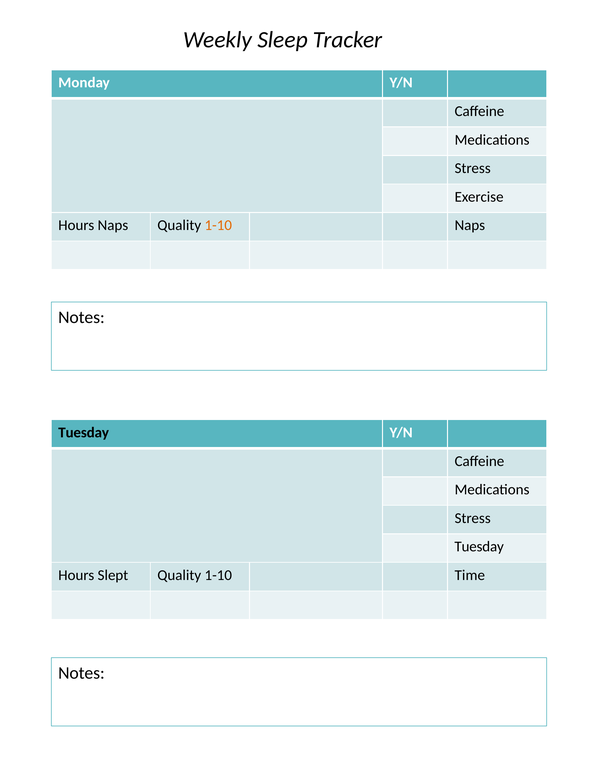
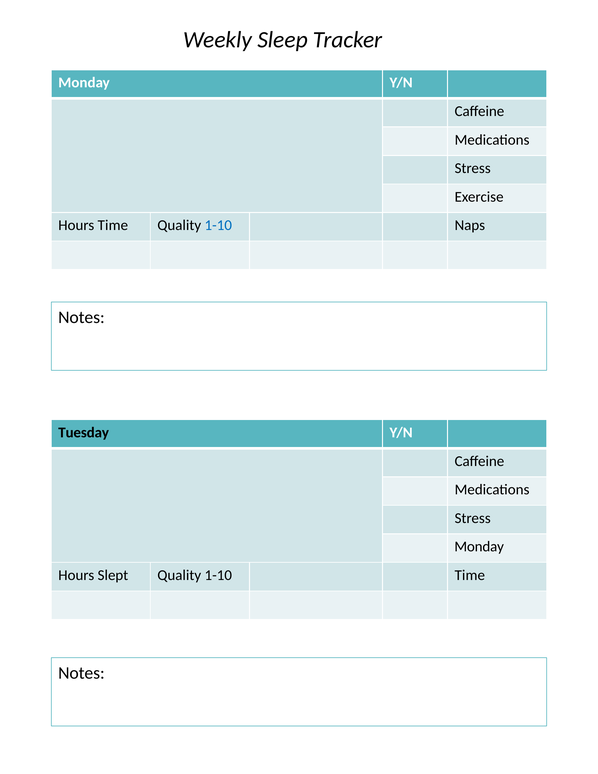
Hours Naps: Naps -> Time (113, 225)
1-10 colour: orange -> blue (218, 225)
Tuesday: Tuesday -> Monday (479, 547)
